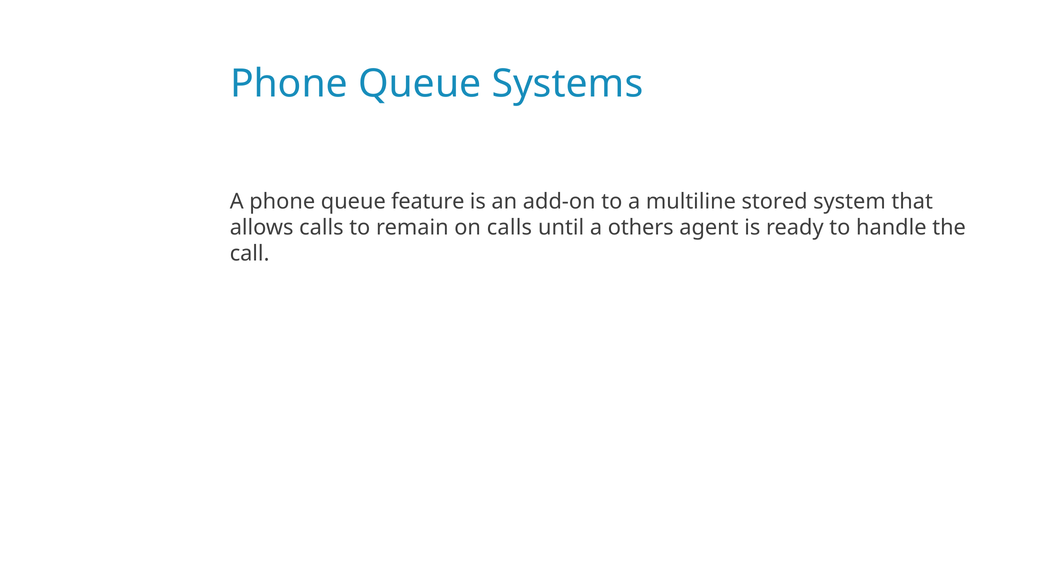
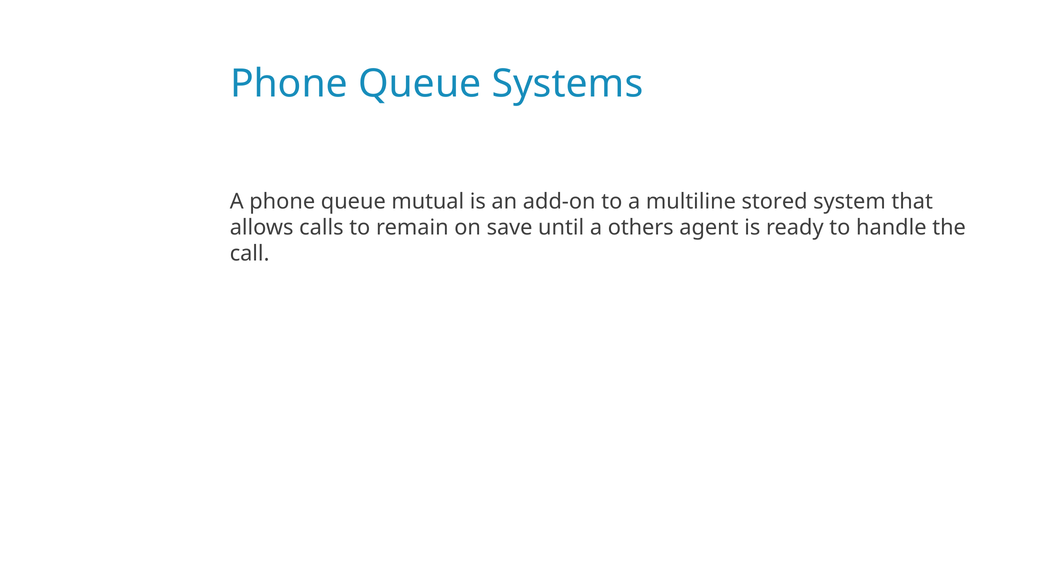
feature: feature -> mutual (428, 201)
on calls: calls -> save (510, 228)
